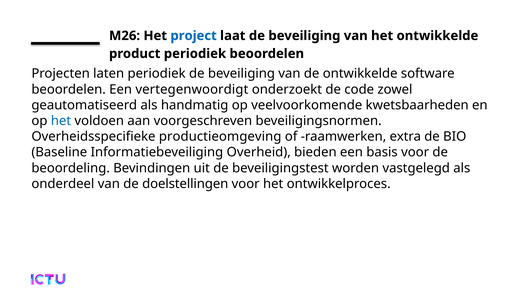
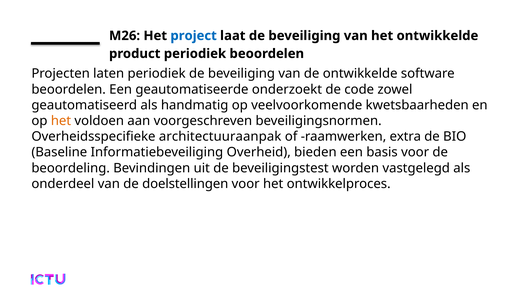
vertegenwoordigt: vertegenwoordigt -> geautomatiseerde (192, 89)
het colour: blue -> orange (61, 121)
productieomgeving: productieomgeving -> architectuuraanpak (220, 137)
